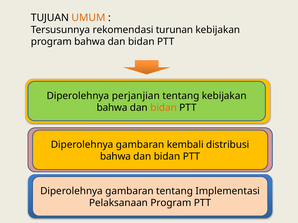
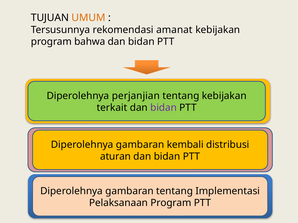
turunan: turunan -> amanat (174, 30)
bahwa: bahwa -> terkait (112, 108)
bidan colour: orange -> purple (164, 108)
bahwa: bahwa -> aturan (115, 157)
